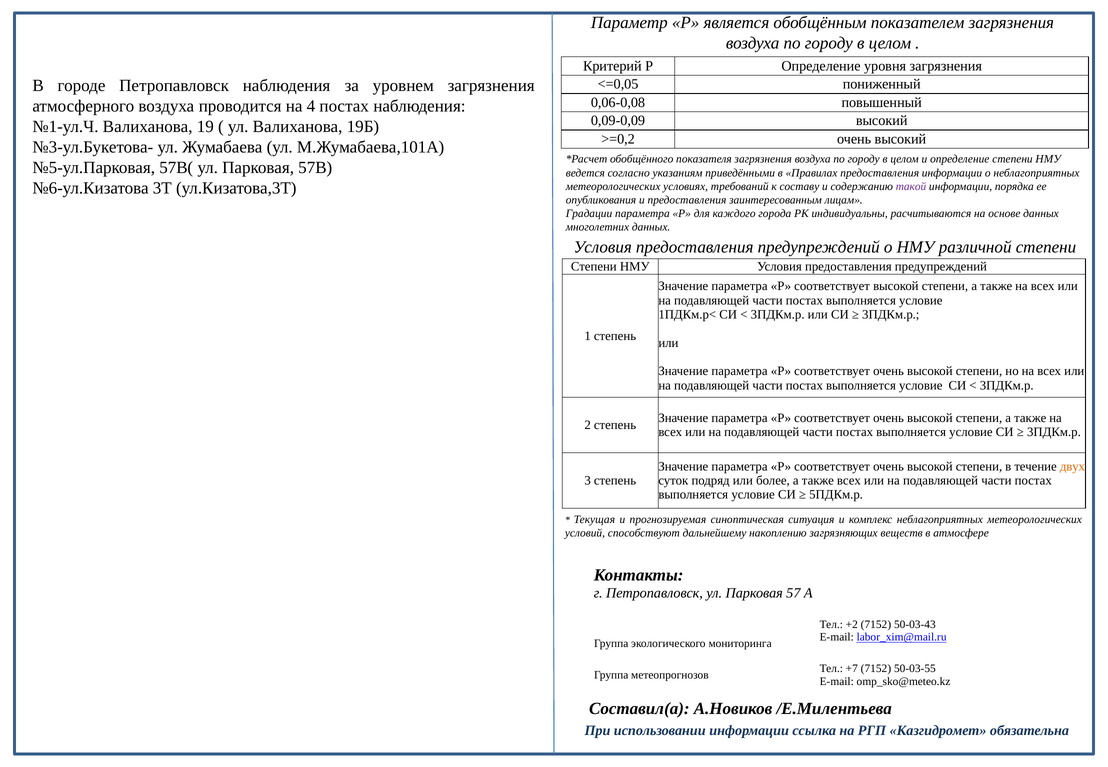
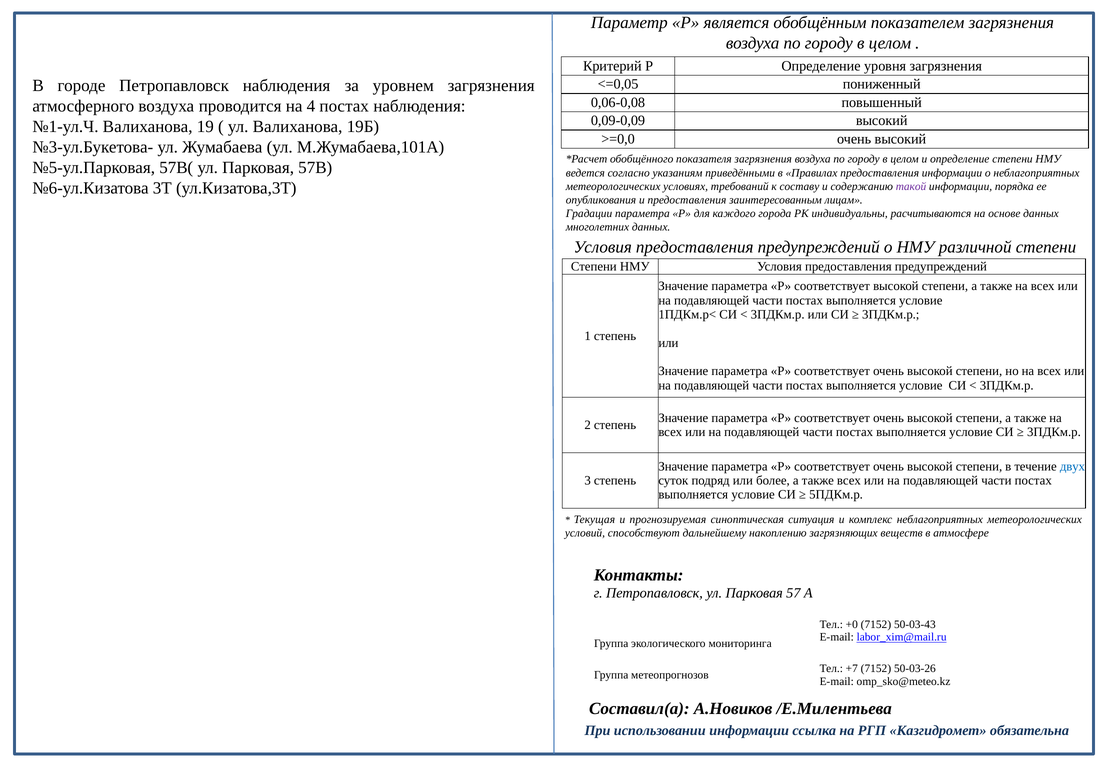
>=0,2: >=0,2 -> >=0,0 (618, 139)
двух colour: orange -> blue (1072, 466)
+2: +2 -> +0 (852, 624)
50-03-55: 50-03-55 -> 50-03-26 (915, 669)
